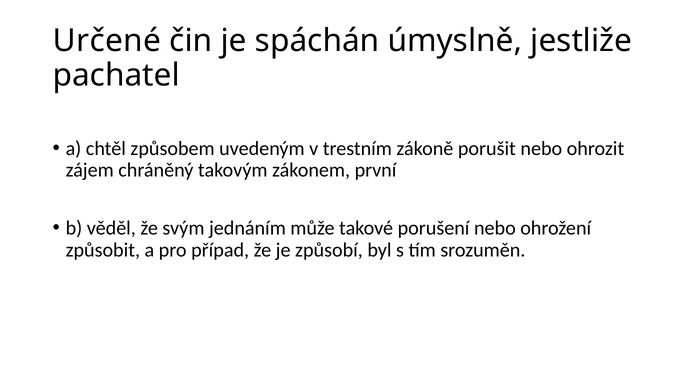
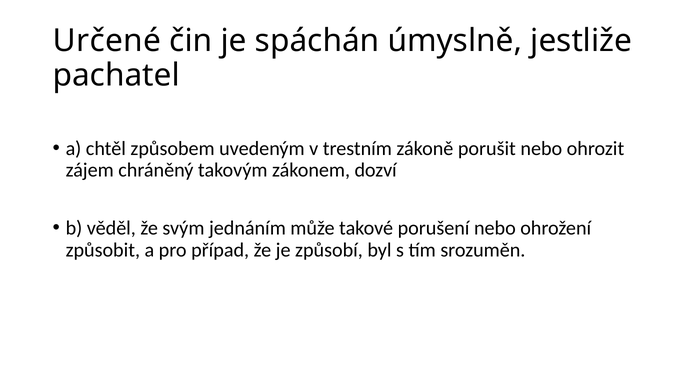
první: první -> dozví (376, 170)
